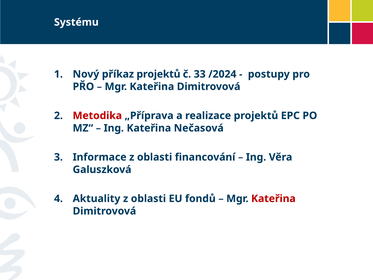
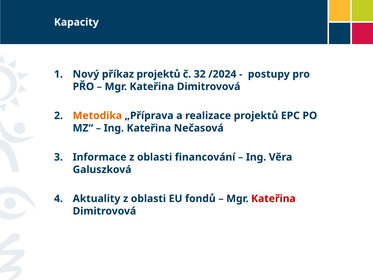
Systému: Systému -> Kapacity (76, 22)
33: 33 -> 32 (200, 74)
Metodika colour: red -> orange (97, 116)
